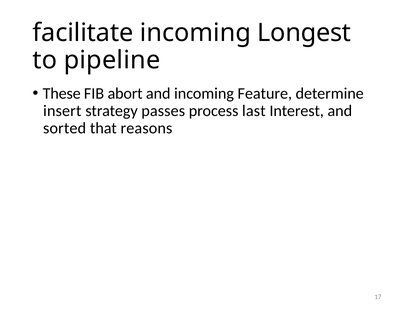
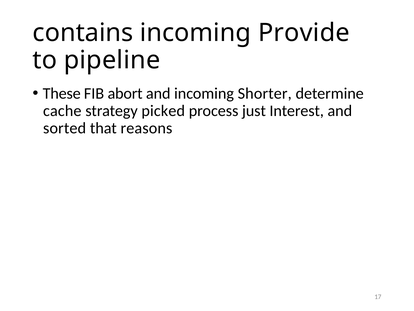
facilitate: facilitate -> contains (83, 33)
Longest: Longest -> Provide (304, 33)
Feature: Feature -> Shorter (265, 93)
insert: insert -> cache (62, 111)
passes: passes -> picked (163, 111)
last: last -> just (254, 111)
